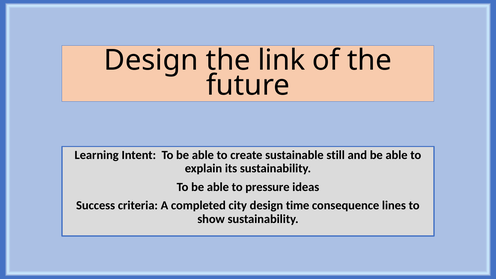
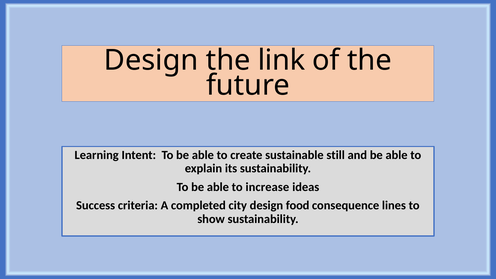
pressure: pressure -> increase (267, 187)
time: time -> food (298, 206)
